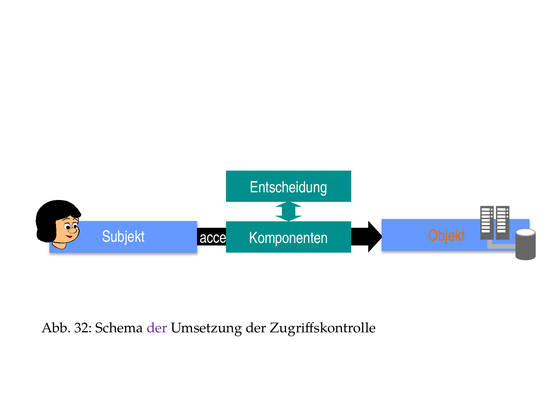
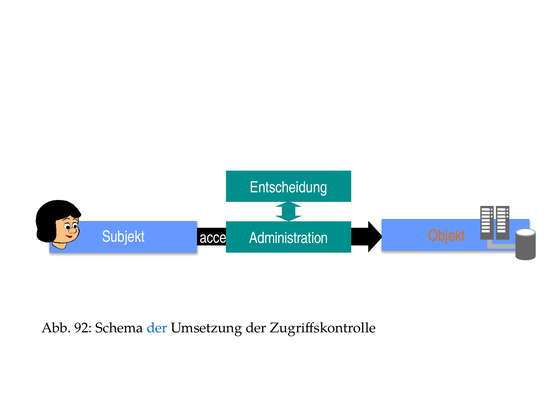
Komponenten: Komponenten -> Administration (289, 238)
32: 32 -> 92 (83, 328)
der colour: purple -> blue (157, 328)
